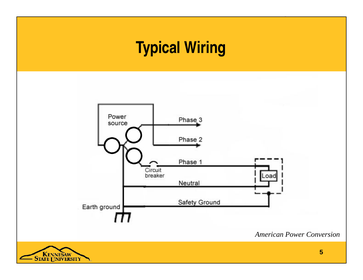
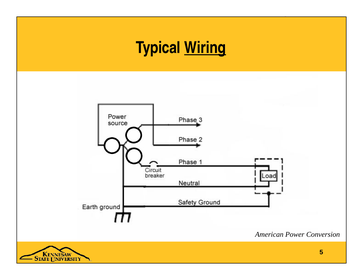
Wiring underline: none -> present (205, 48)
